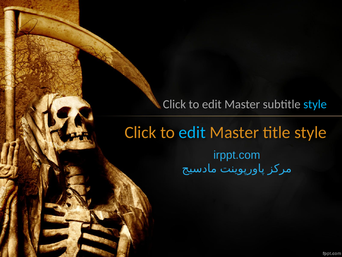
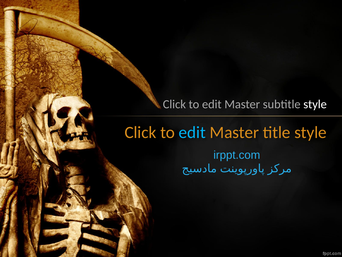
style colour: light blue -> white (315, 104)
